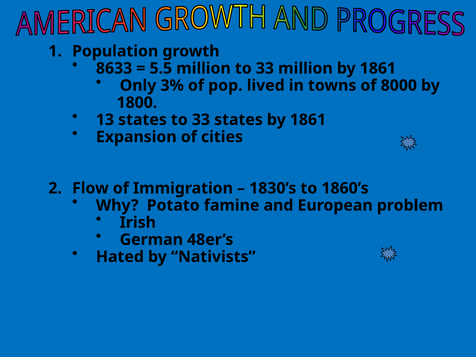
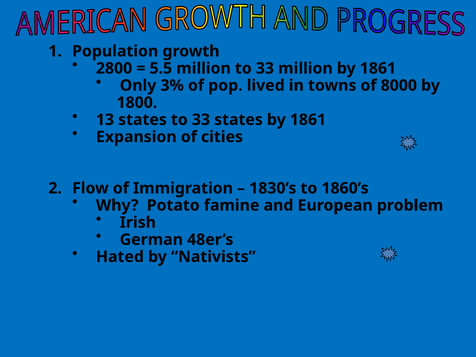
8633: 8633 -> 2800 (114, 68)
